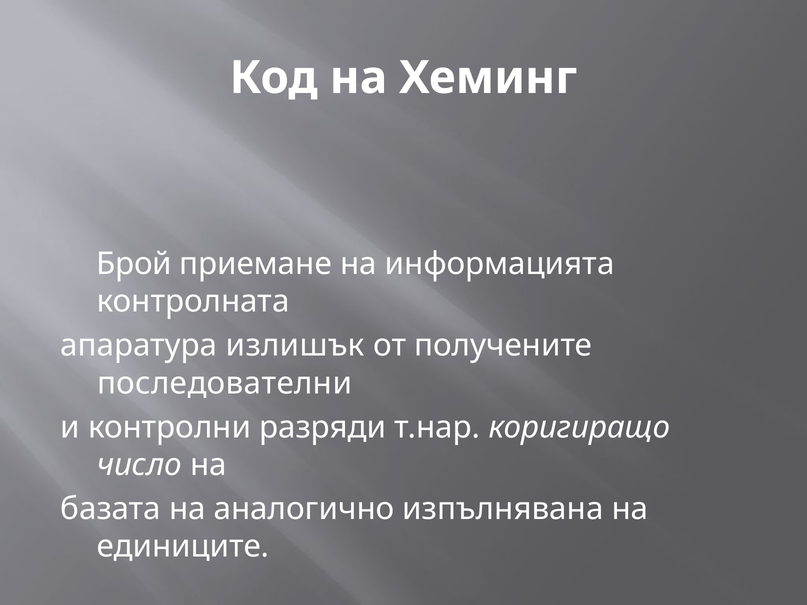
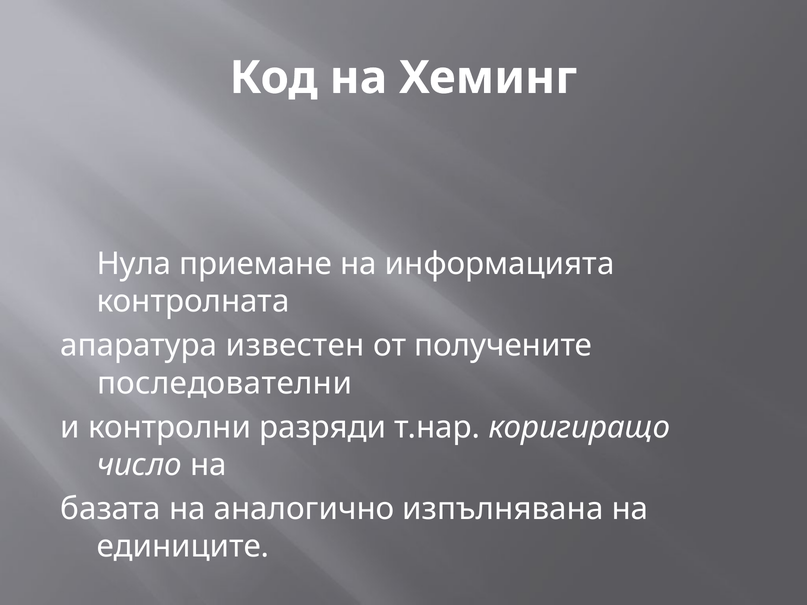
Брой: Брой -> Нула (134, 264)
излишък: излишък -> известен (295, 346)
